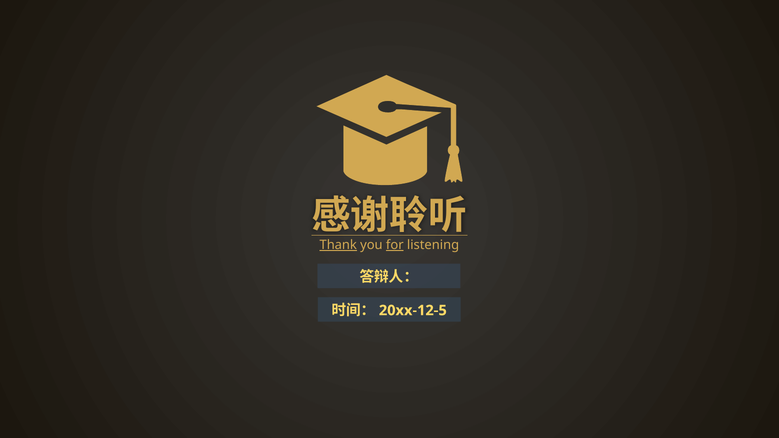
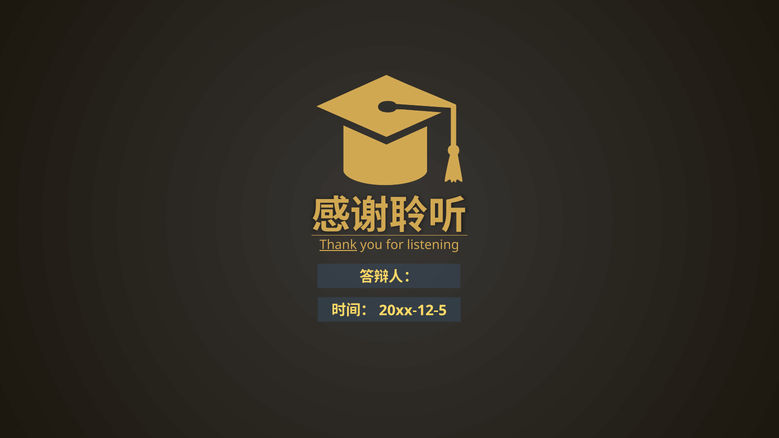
for underline: present -> none (395, 245)
